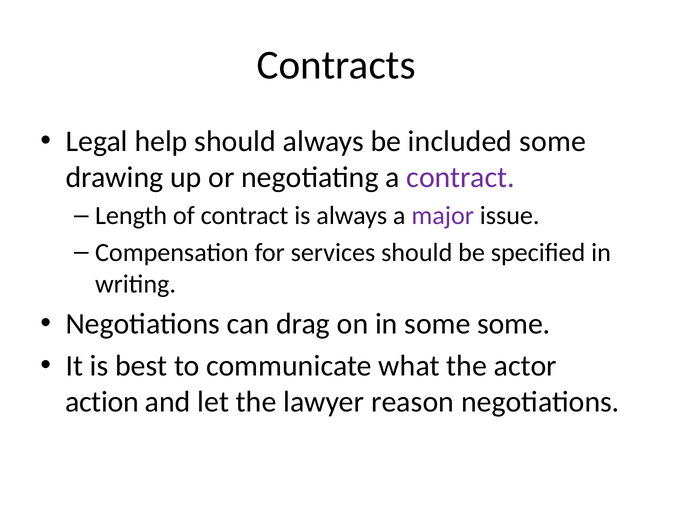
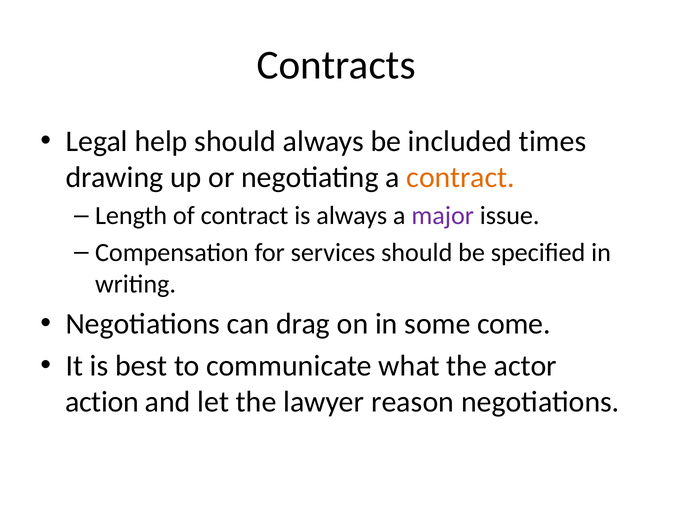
included some: some -> times (553, 141)
contract colour: purple -> orange (461, 177)
some some: some -> come (514, 324)
